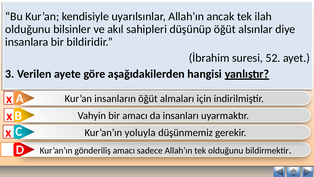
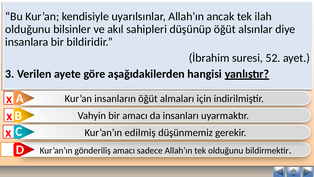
yoluyla: yoluyla -> edilmiş (140, 132)
